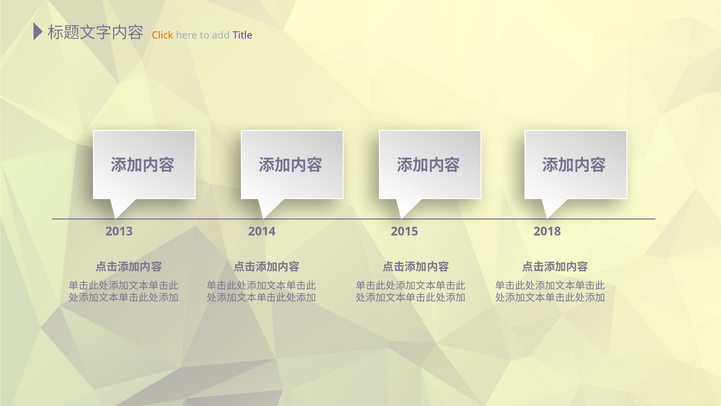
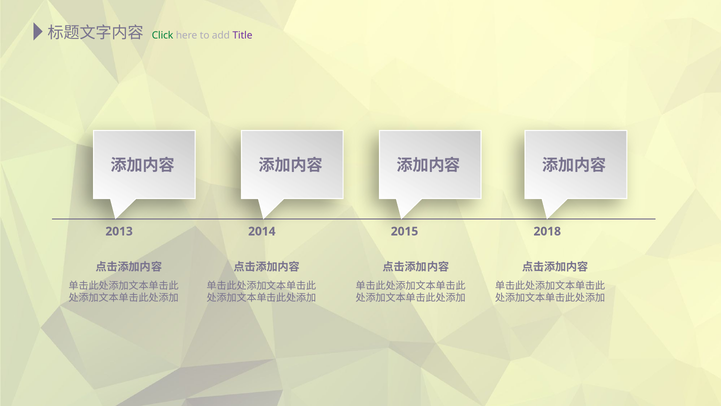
Click colour: orange -> green (163, 36)
